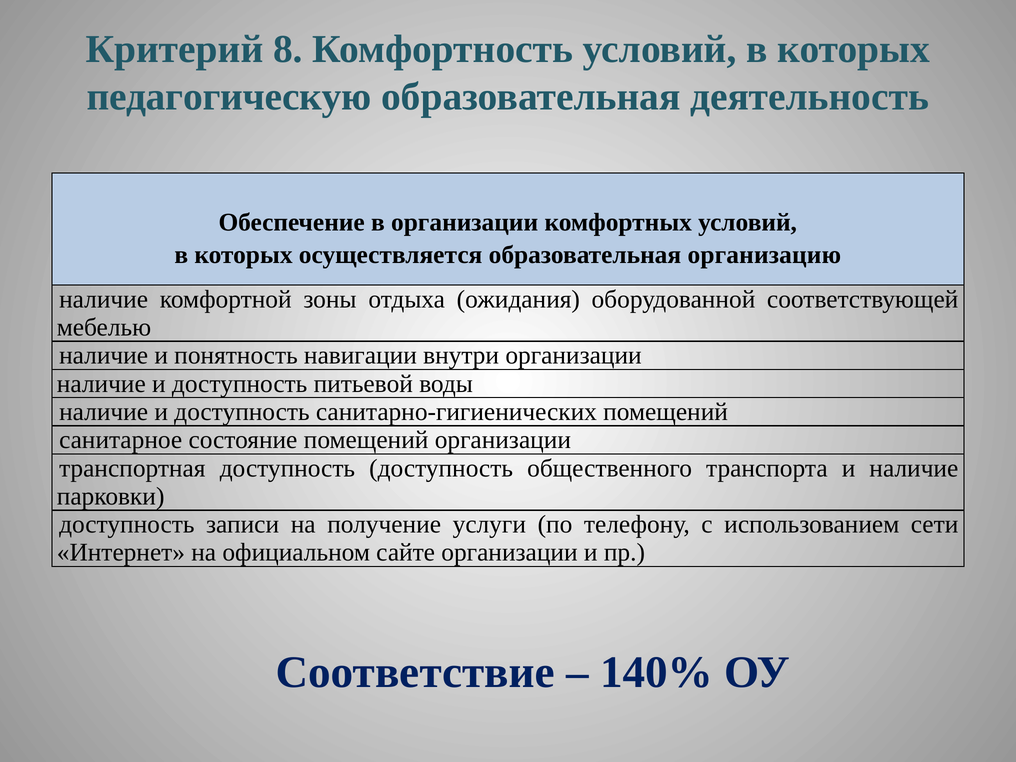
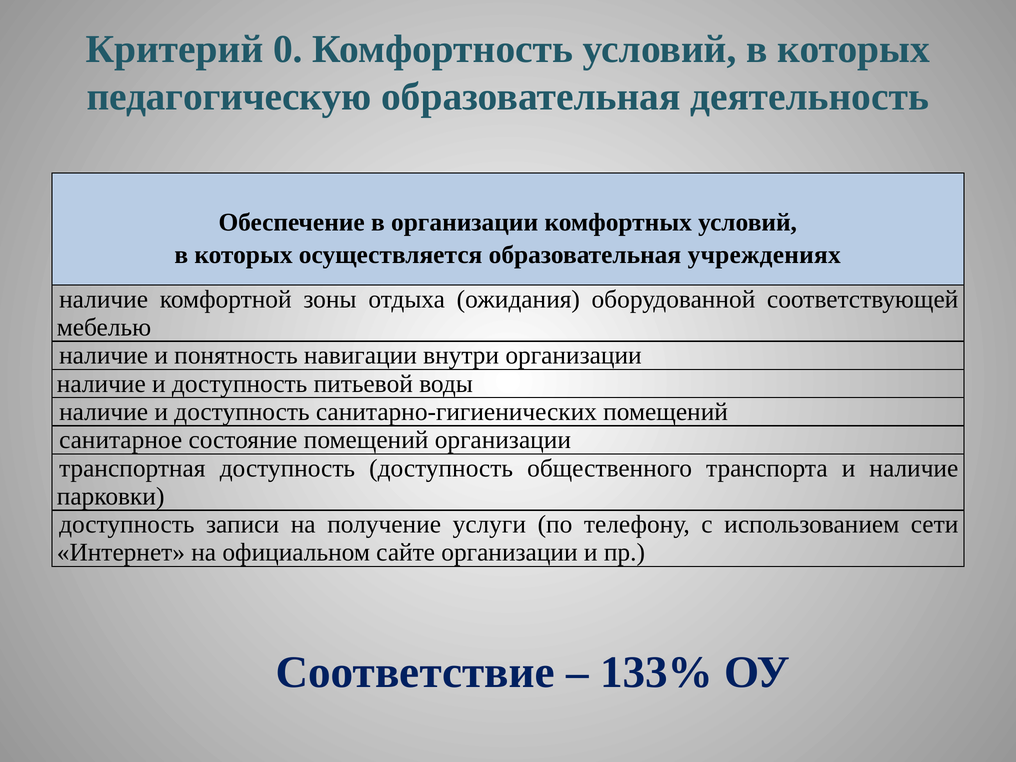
8: 8 -> 0 (288, 49)
организацию: организацию -> учреждениях (764, 255)
140%: 140% -> 133% (656, 672)
